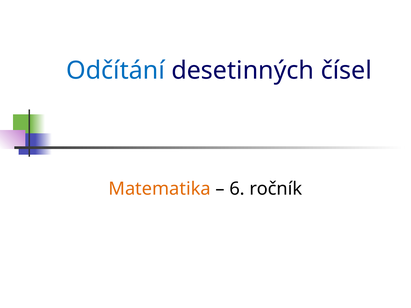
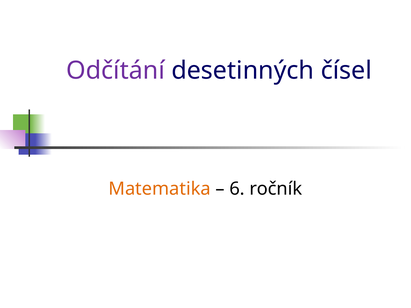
Odčítání colour: blue -> purple (116, 71)
